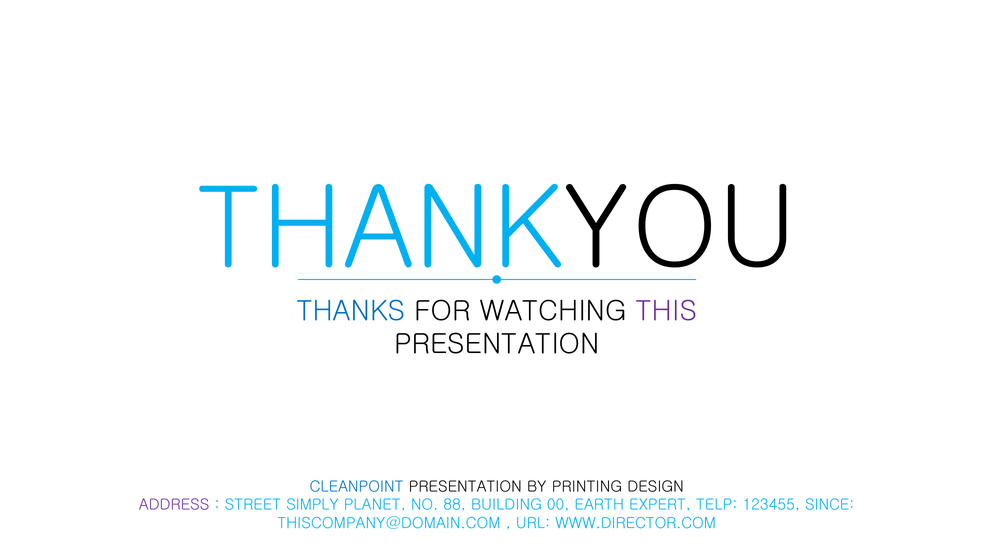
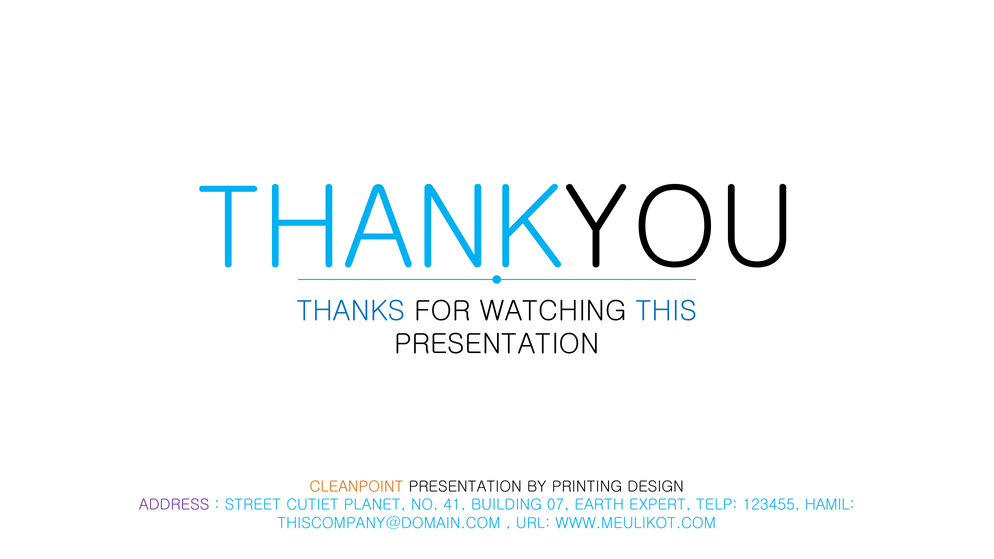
THIS colour: purple -> blue (666, 311)
CLEANPOINT colour: blue -> orange (357, 487)
SIMPLY: SIMPLY -> CUTIET (313, 505)
88: 88 -> 41 (455, 505)
00: 00 -> 07 (558, 505)
SINCE: SINCE -> HAMIL (830, 505)
WWW.DIRECTOR.COM: WWW.DIRECTOR.COM -> WWW.MEULIKOT.COM (636, 523)
